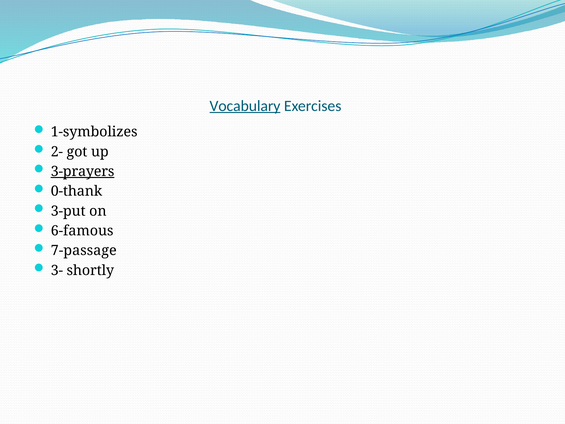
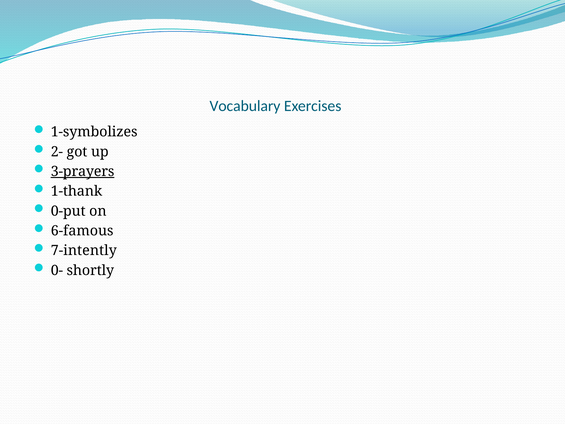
Vocabulary underline: present -> none (245, 106)
0-thank: 0-thank -> 1-thank (76, 191)
3-put: 3-put -> 0-put (68, 211)
7-passage: 7-passage -> 7-intently (84, 250)
3-: 3- -> 0- (57, 270)
